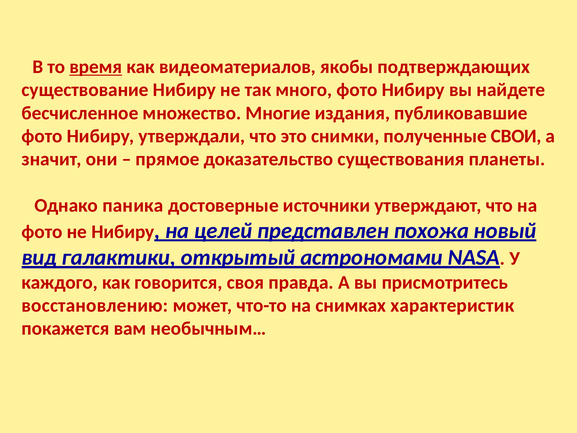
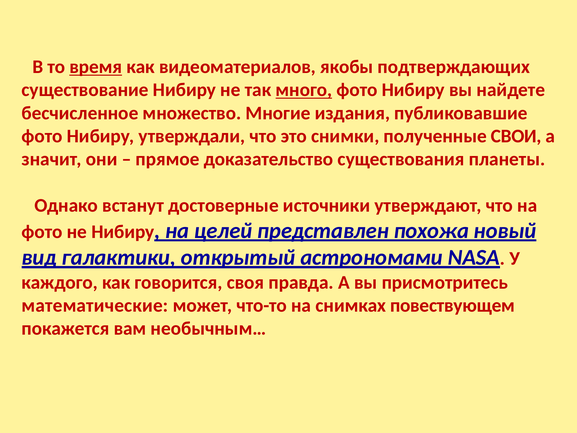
много underline: none -> present (304, 90)
паника: паника -> встанут (133, 205)
восстановлению: восстановлению -> математические (95, 305)
характеристик: характеристик -> повествующем (453, 305)
